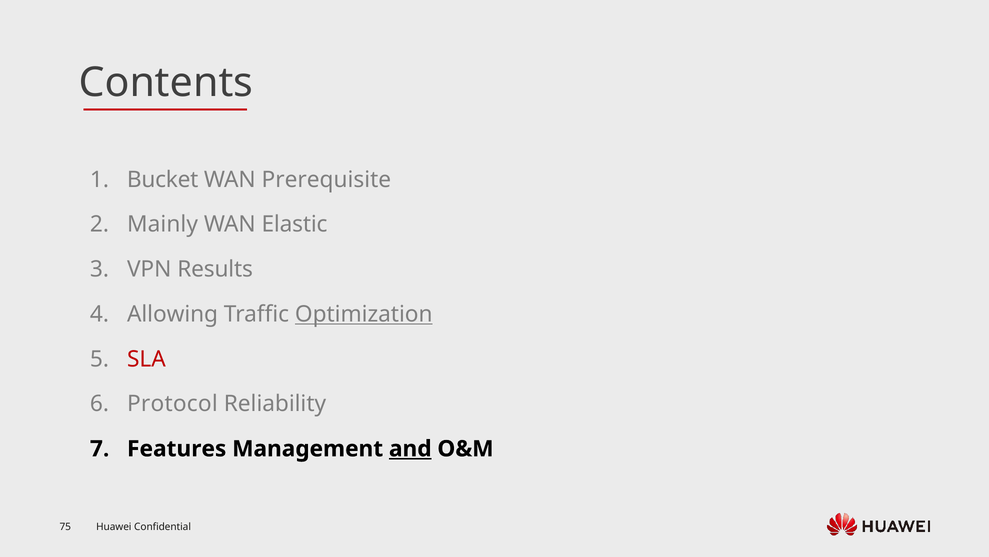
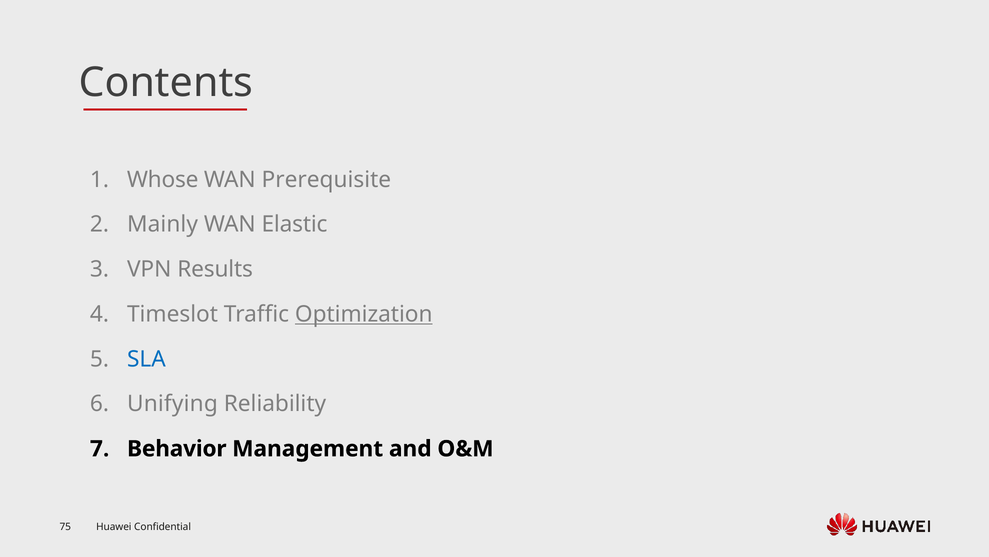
Bucket: Bucket -> Whose (163, 179)
Allowing: Allowing -> Timeslot (173, 314)
SLA colour: red -> blue (146, 359)
Protocol: Protocol -> Unifying (172, 403)
Features: Features -> Behavior (177, 448)
and underline: present -> none (410, 448)
